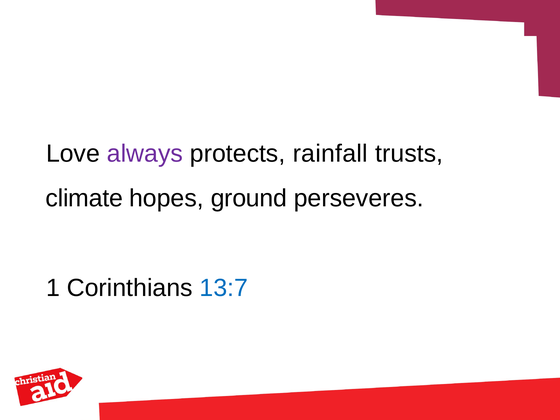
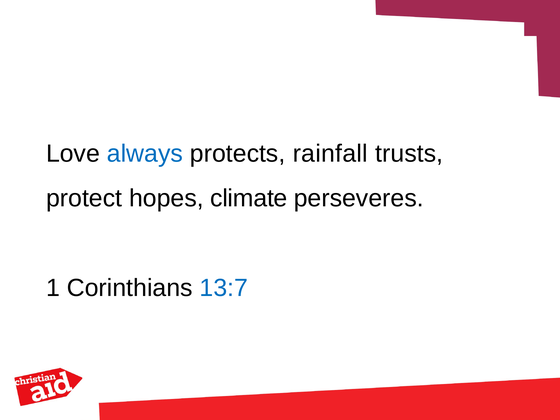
always colour: purple -> blue (145, 154)
climate: climate -> protect (84, 198)
ground: ground -> climate (249, 198)
